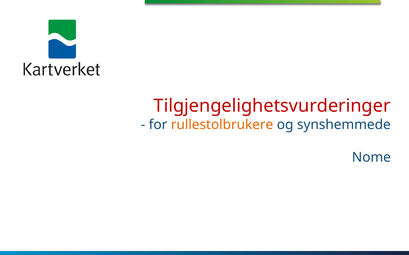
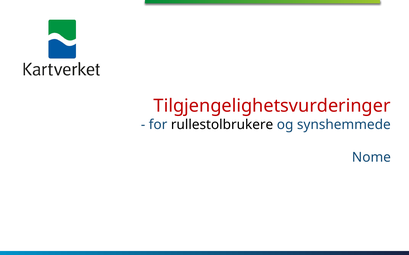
rullestolbrukere colour: orange -> black (222, 125)
